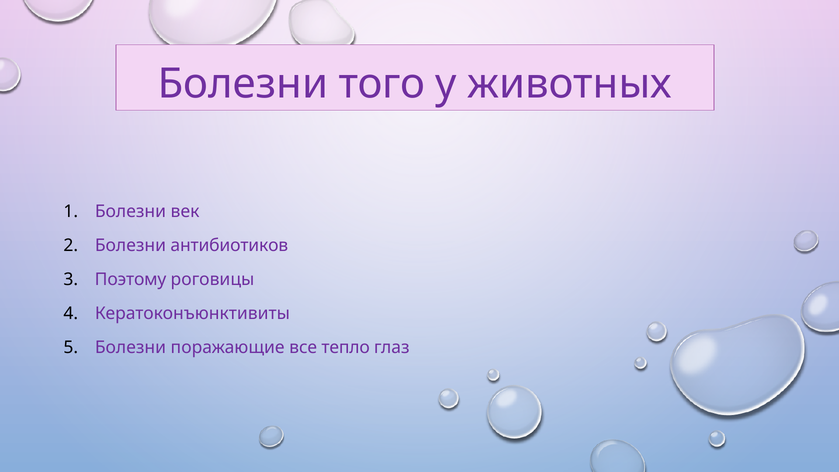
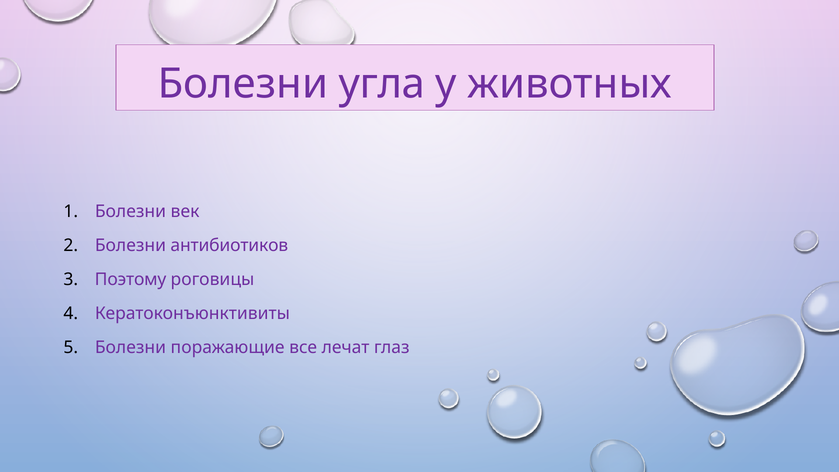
того: того -> угла (382, 84)
тепло: тепло -> лечат (346, 347)
